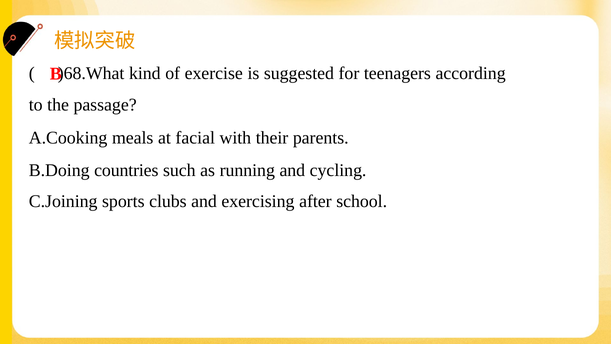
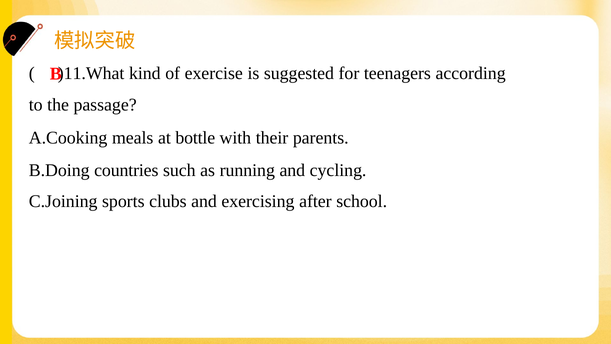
)68.What: )68.What -> )11.What (91, 73)
facial: facial -> bottle (195, 138)
